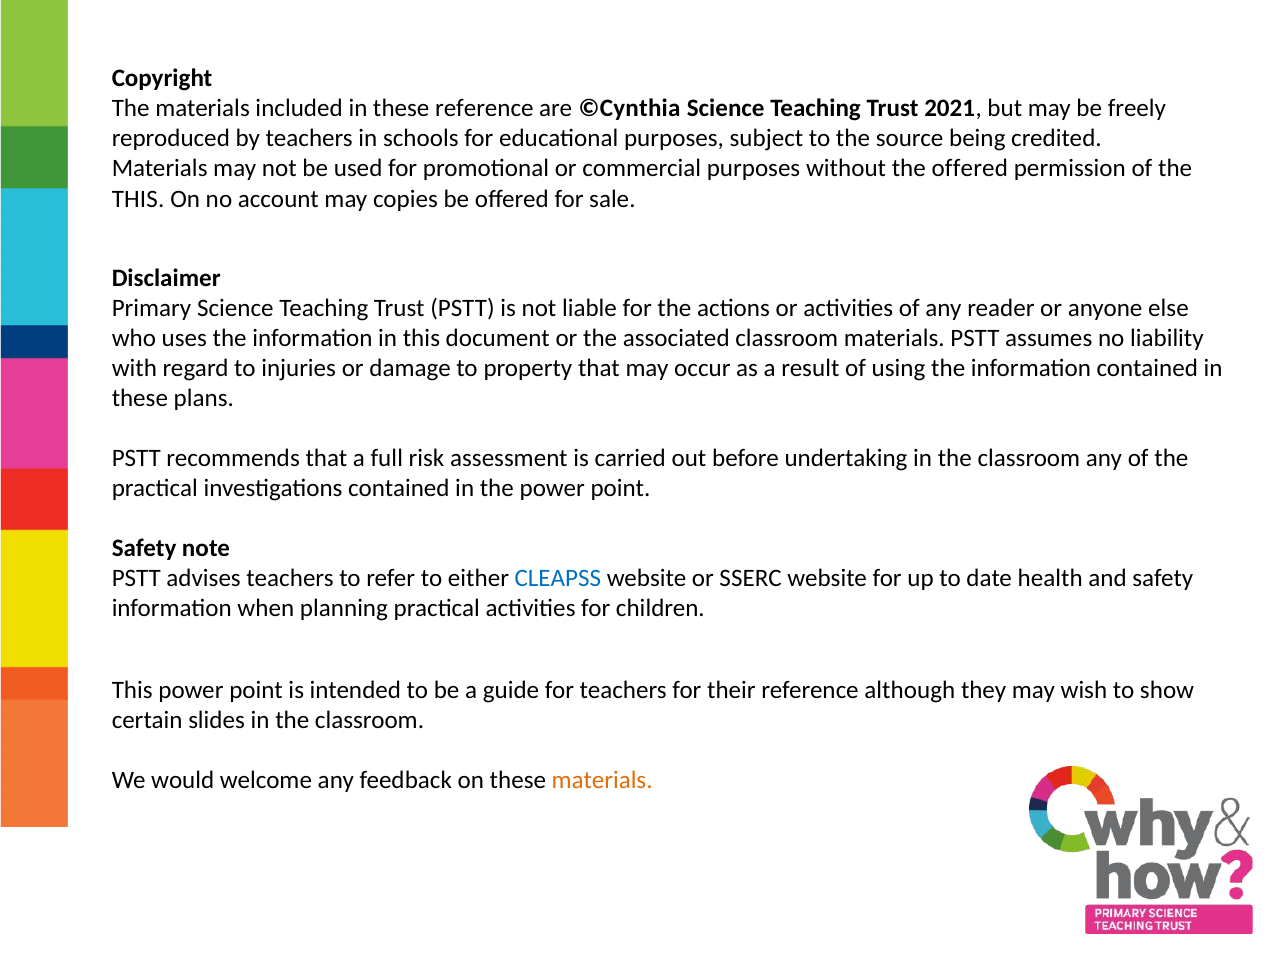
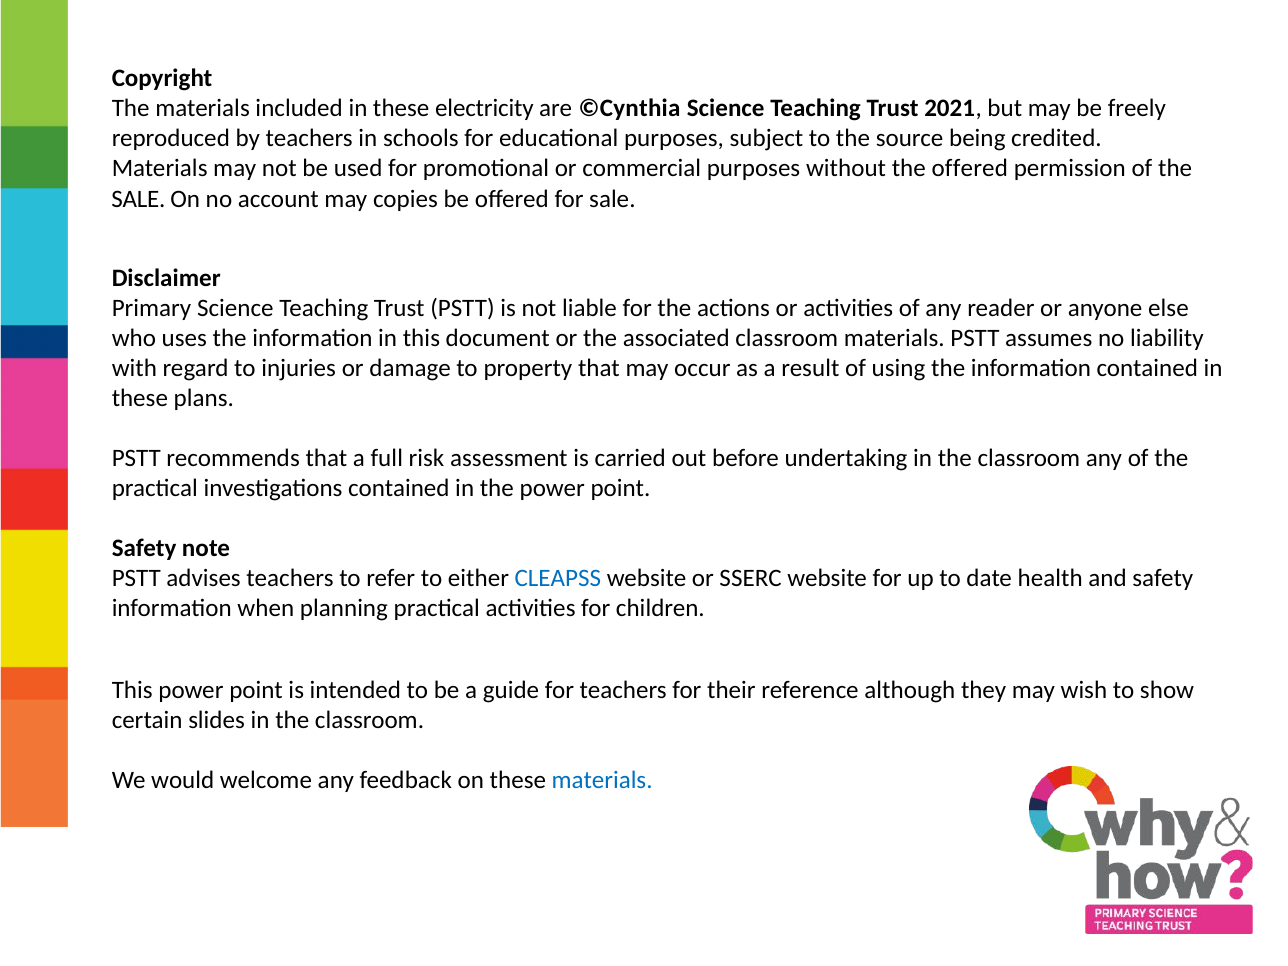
these reference: reference -> electricity (484, 109)
THIS: THIS -> SALE (138, 199)
materials colour: orange -> blue (602, 780)
